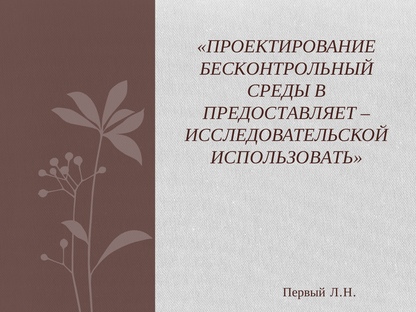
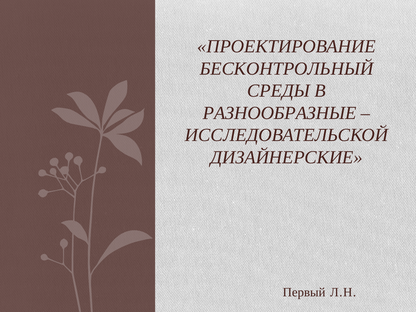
ПРЕДОСТАВЛЯЕТ: ПРЕДОСТАВЛЯЕТ -> РАЗНООБРАЗНЫЕ (280, 113)
ИСПОЛЬЗОВАТЬ: ИСПОЛЬЗОВАТЬ -> ДИЗАЙНЕРСКИЕ (287, 157)
